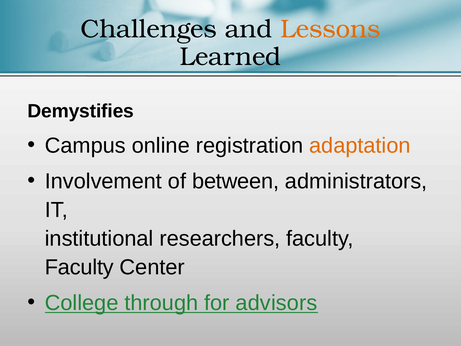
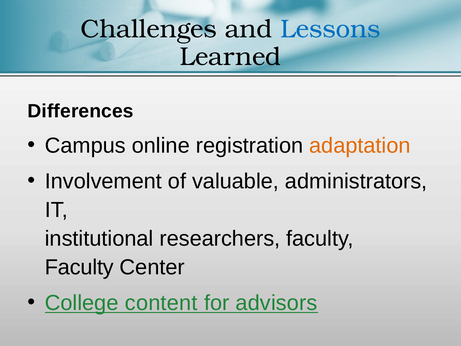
Lessons colour: orange -> blue (330, 29)
Demystifies: Demystifies -> Differences (81, 111)
between: between -> valuable (236, 181)
through: through -> content (161, 303)
